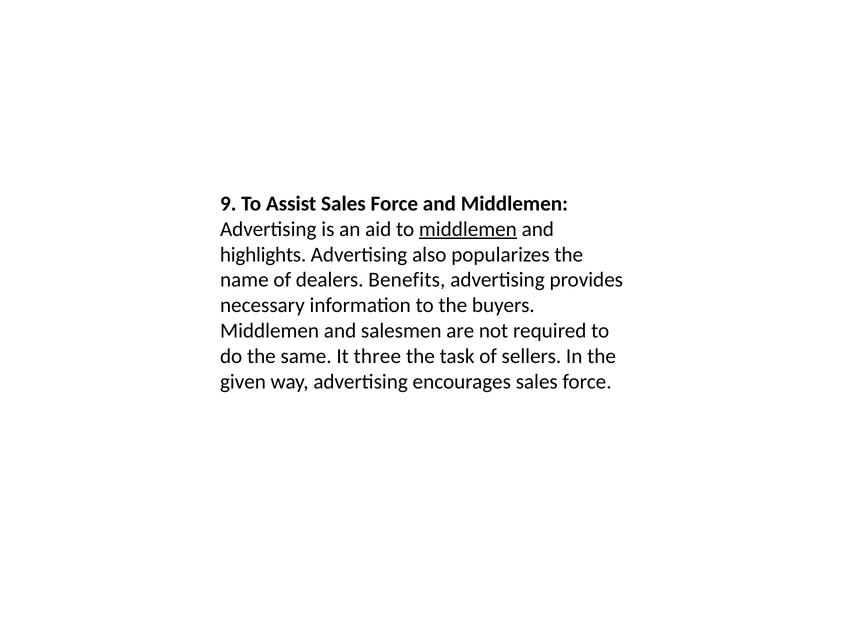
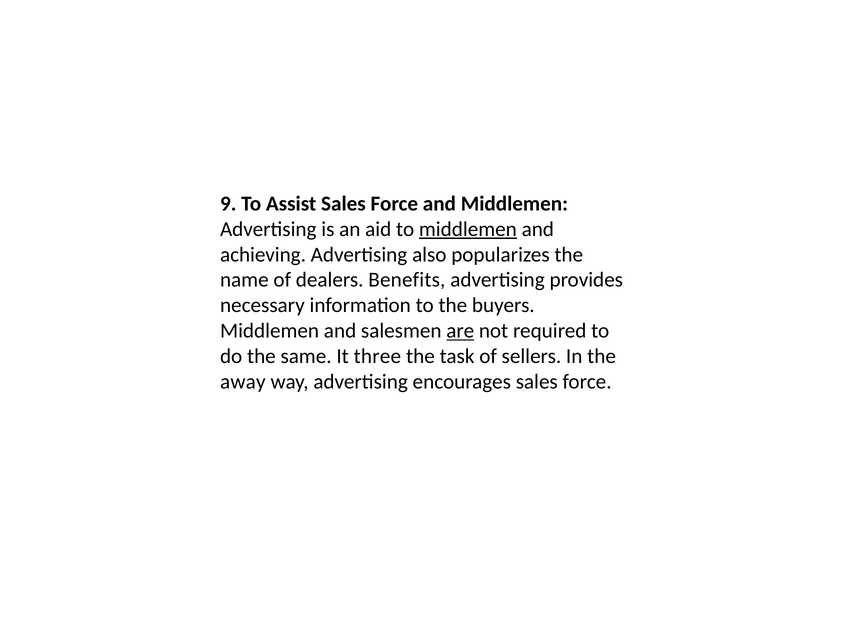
highlights: highlights -> achieving (263, 254)
are underline: none -> present (460, 330)
given: given -> away (243, 381)
